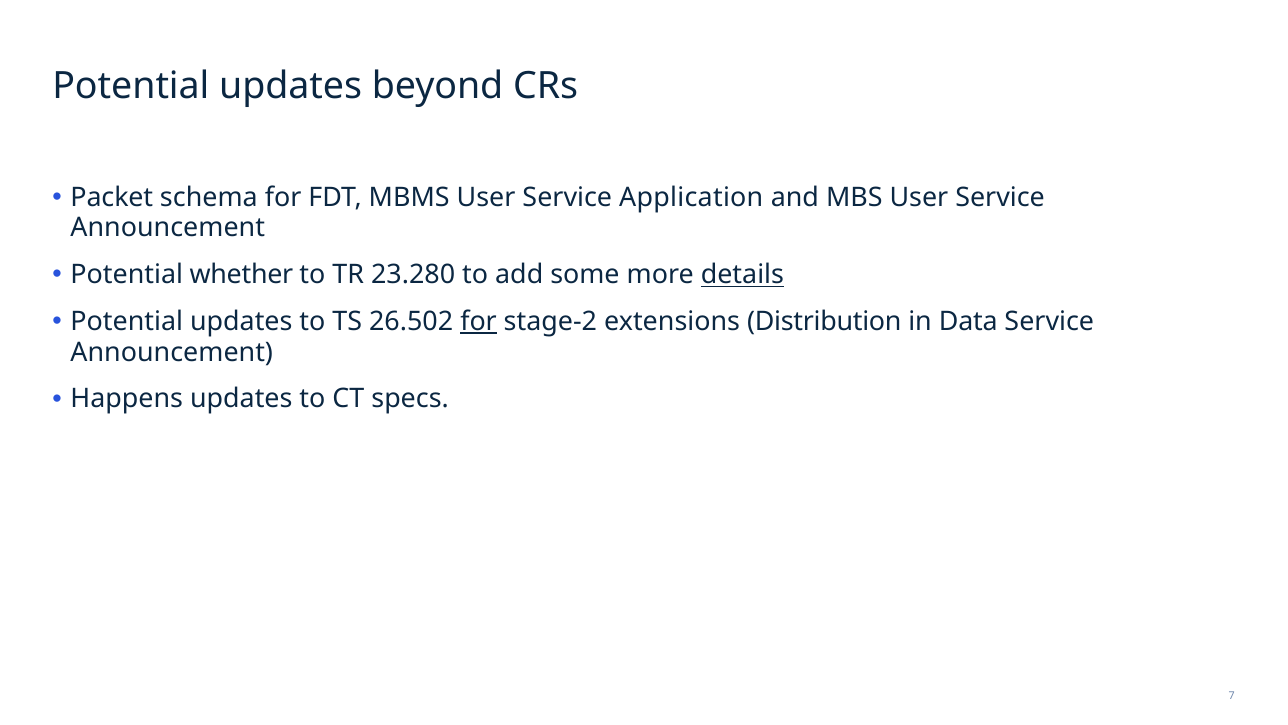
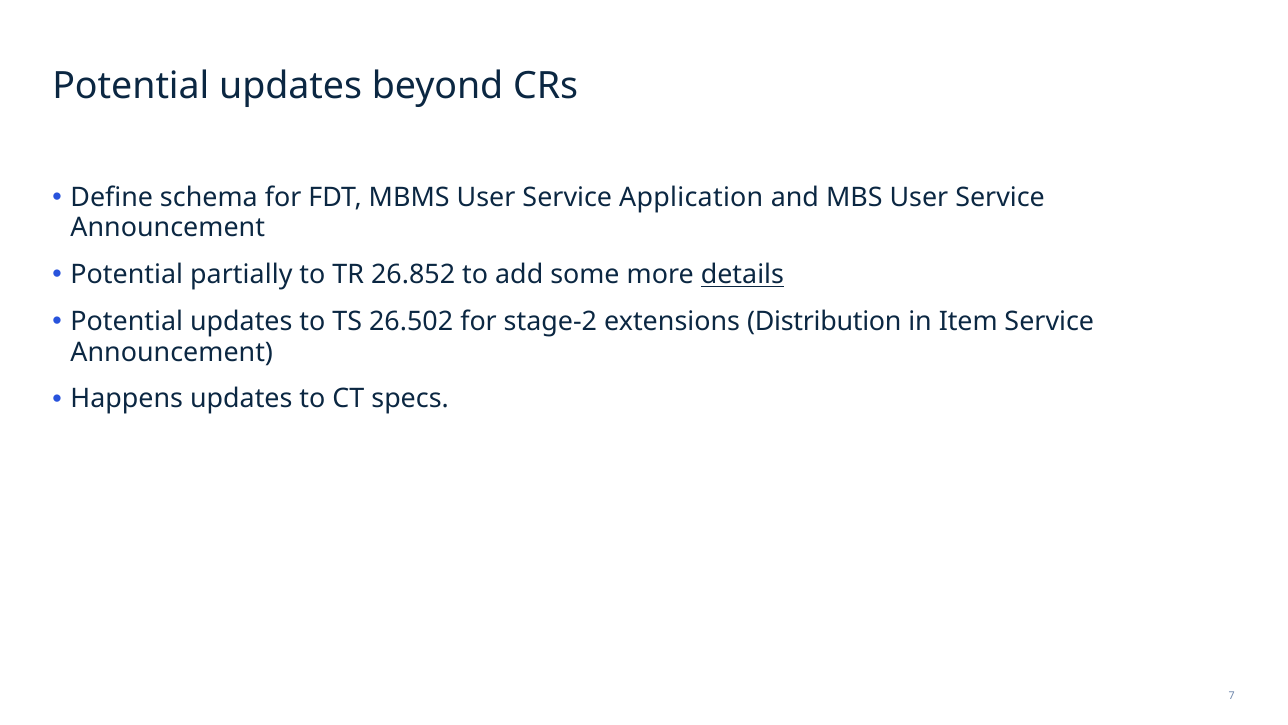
Packet: Packet -> Define (112, 197)
whether: whether -> partially (241, 275)
23.280: 23.280 -> 26.852 (413, 275)
for underline: present -> none (479, 321)
Data: Data -> Item (968, 321)
